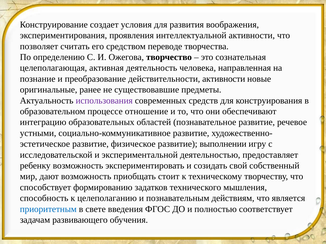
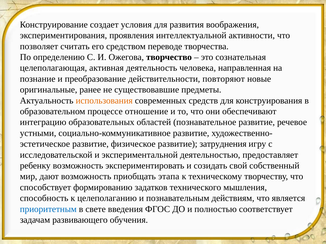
действительности активности: активности -> повторяют (224, 79)
использования colour: purple -> orange (104, 101)
выполнении: выполнении -> затруднения (223, 144)
стоит: стоит -> этапа (169, 177)
